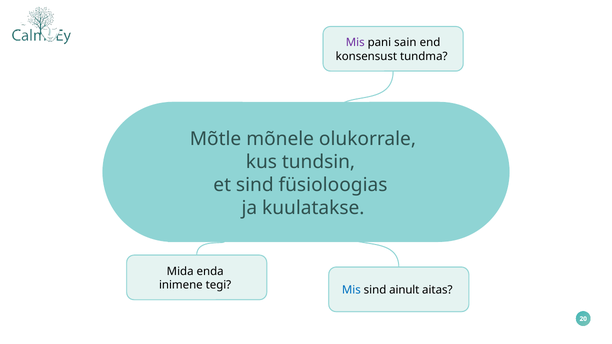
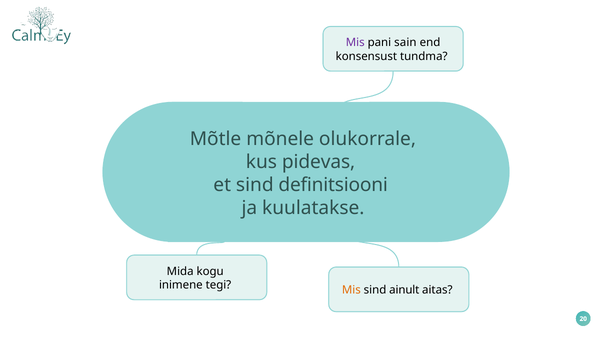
tundsin: tundsin -> pidevas (319, 162)
füsioloogias: füsioloogias -> definitsiooni (333, 185)
enda: enda -> kogu (210, 272)
Mis colour: blue -> orange (351, 290)
